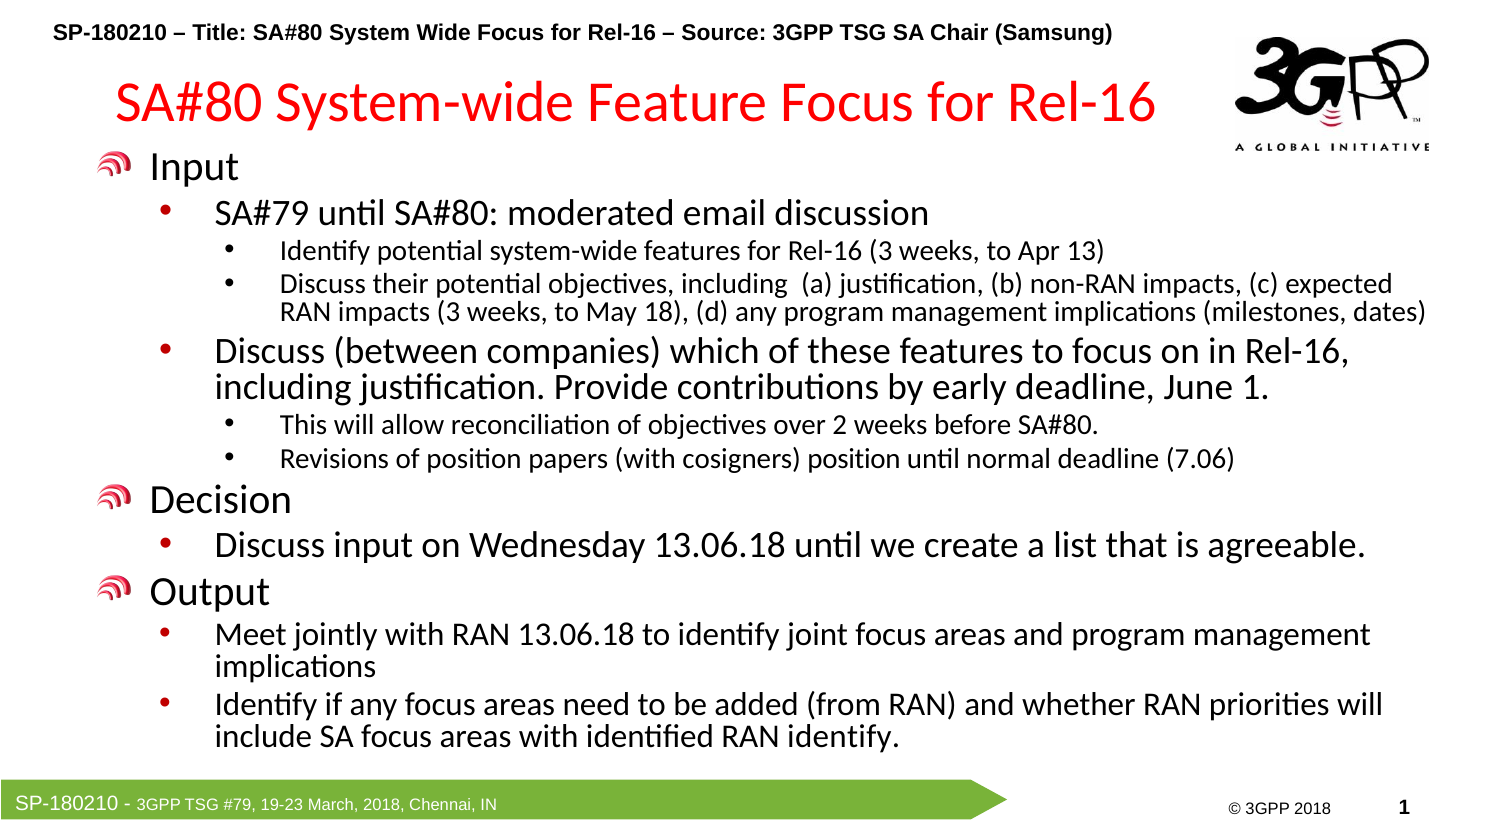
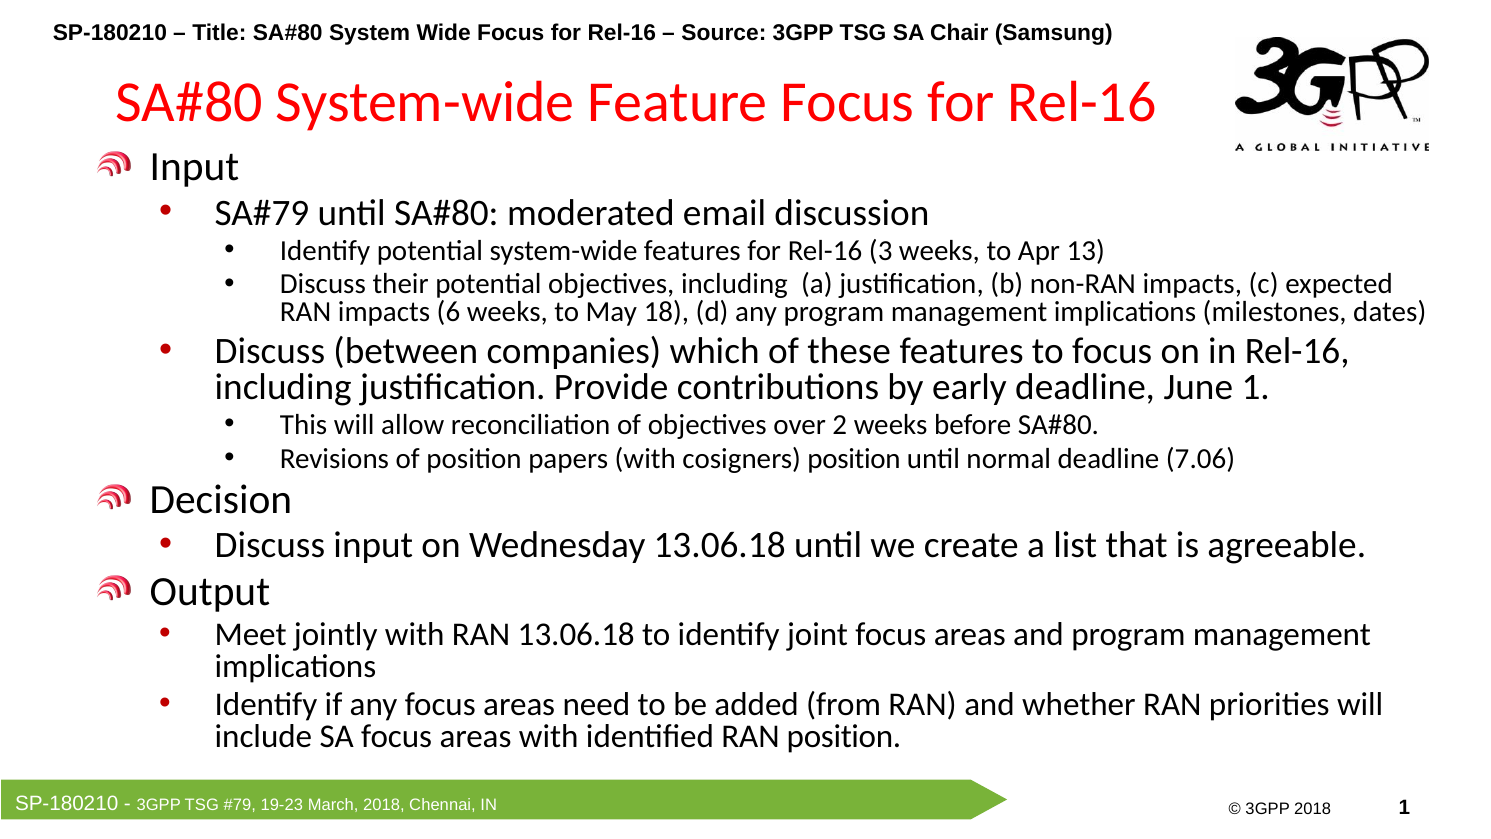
impacts 3: 3 -> 6 (448, 312)
RAN identify: identify -> position (844, 736)
